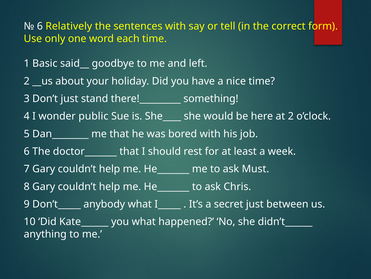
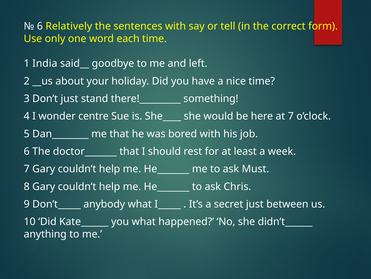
Basic: Basic -> India (45, 63)
public: public -> centre (94, 116)
at 2: 2 -> 7 (291, 116)
